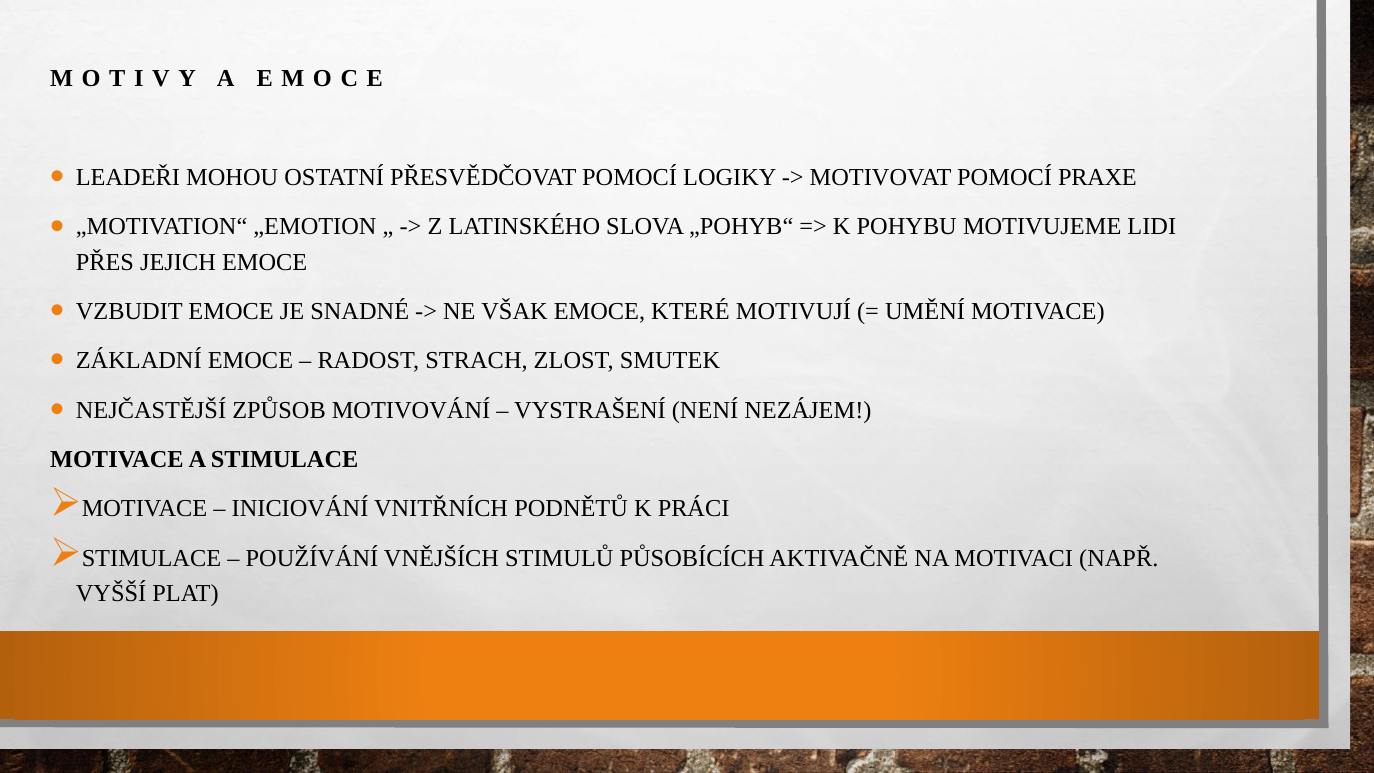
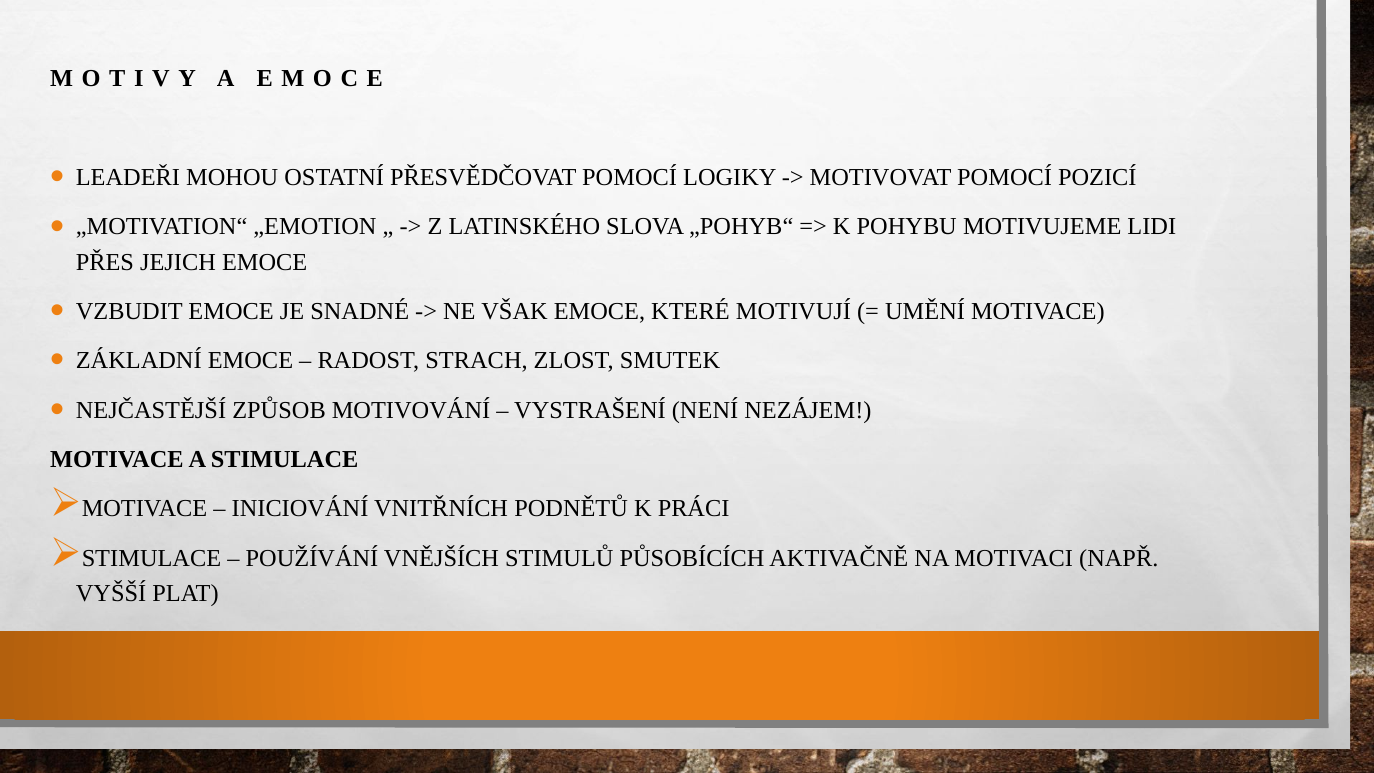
PRAXE: PRAXE -> POZICÍ (1097, 178)
